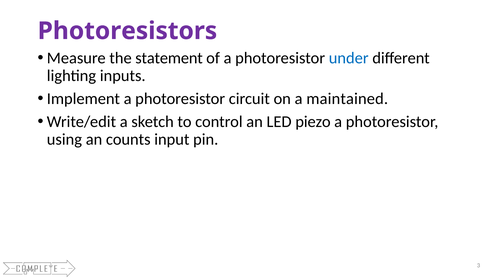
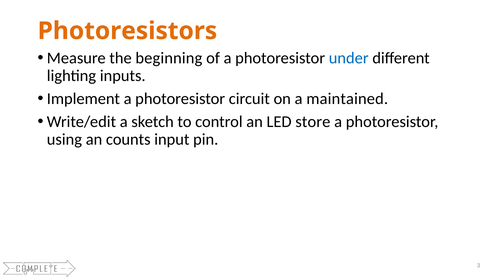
Photoresistors colour: purple -> orange (127, 31)
statement: statement -> beginning (169, 58)
piezo: piezo -> store (313, 121)
